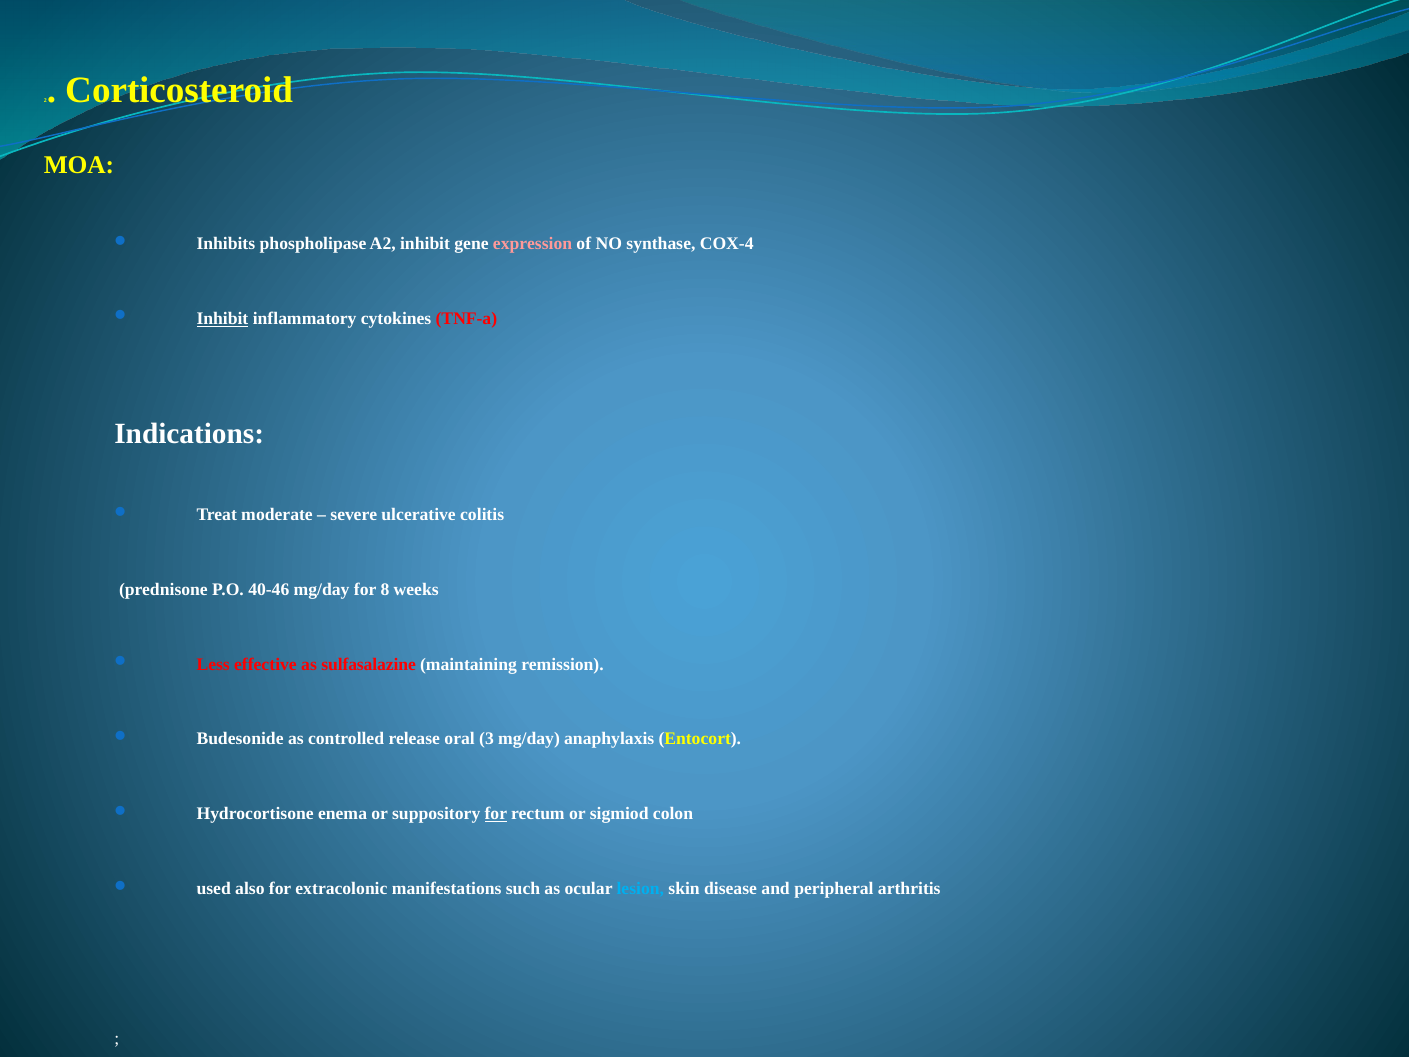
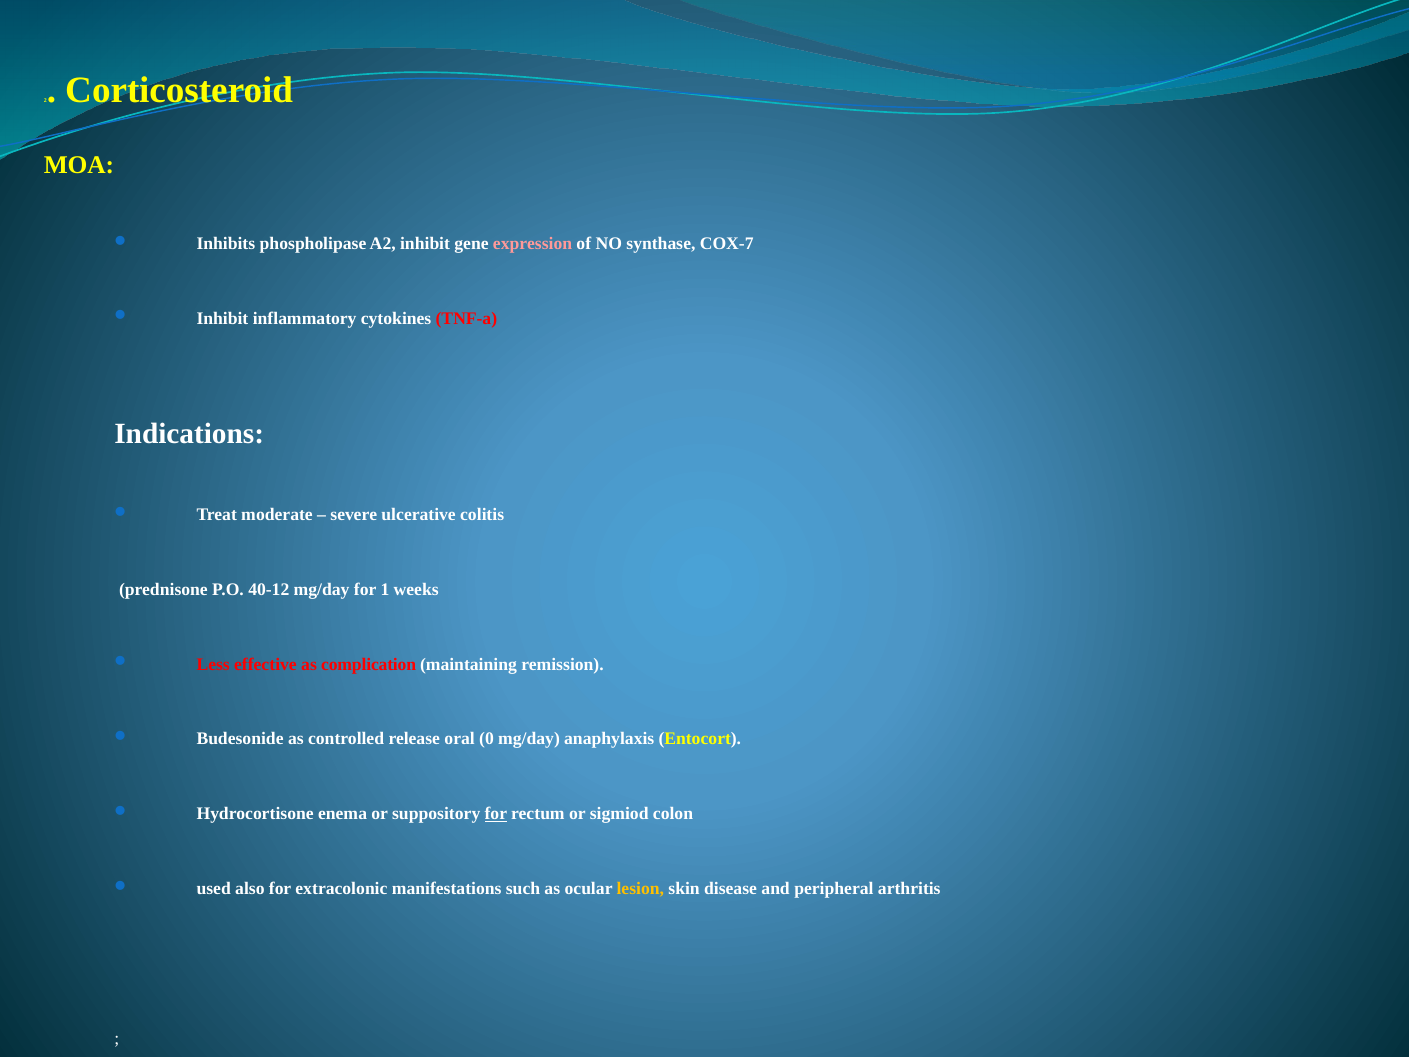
COX-4: COX-4 -> COX-7 (727, 244)
Inhibit underline: present -> none (222, 319)
40-46: 40-46 -> 40-12 (269, 589)
8: 8 -> 1 (385, 589)
sulfasalazine: sulfasalazine -> complication (369, 664)
3: 3 -> 0 (487, 739)
lesion colour: light blue -> yellow (640, 889)
